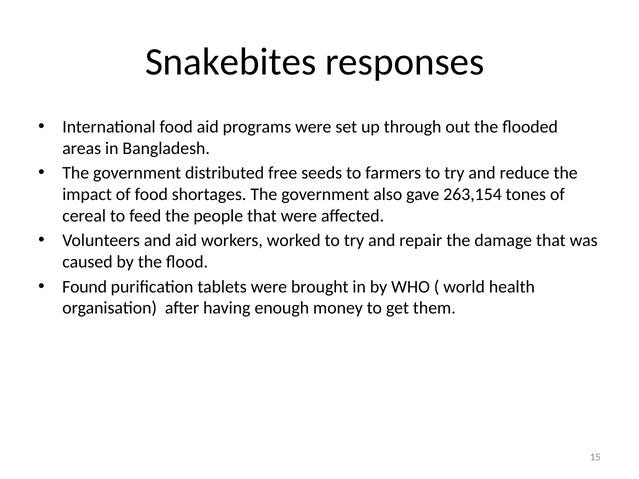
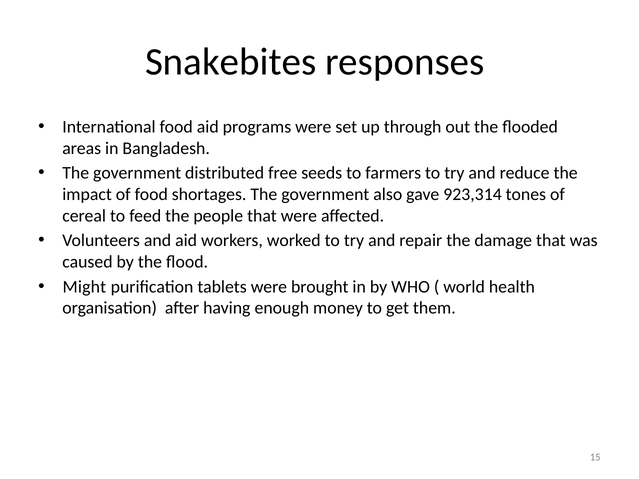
263,154: 263,154 -> 923,314 (473, 194)
Found: Found -> Might (84, 287)
